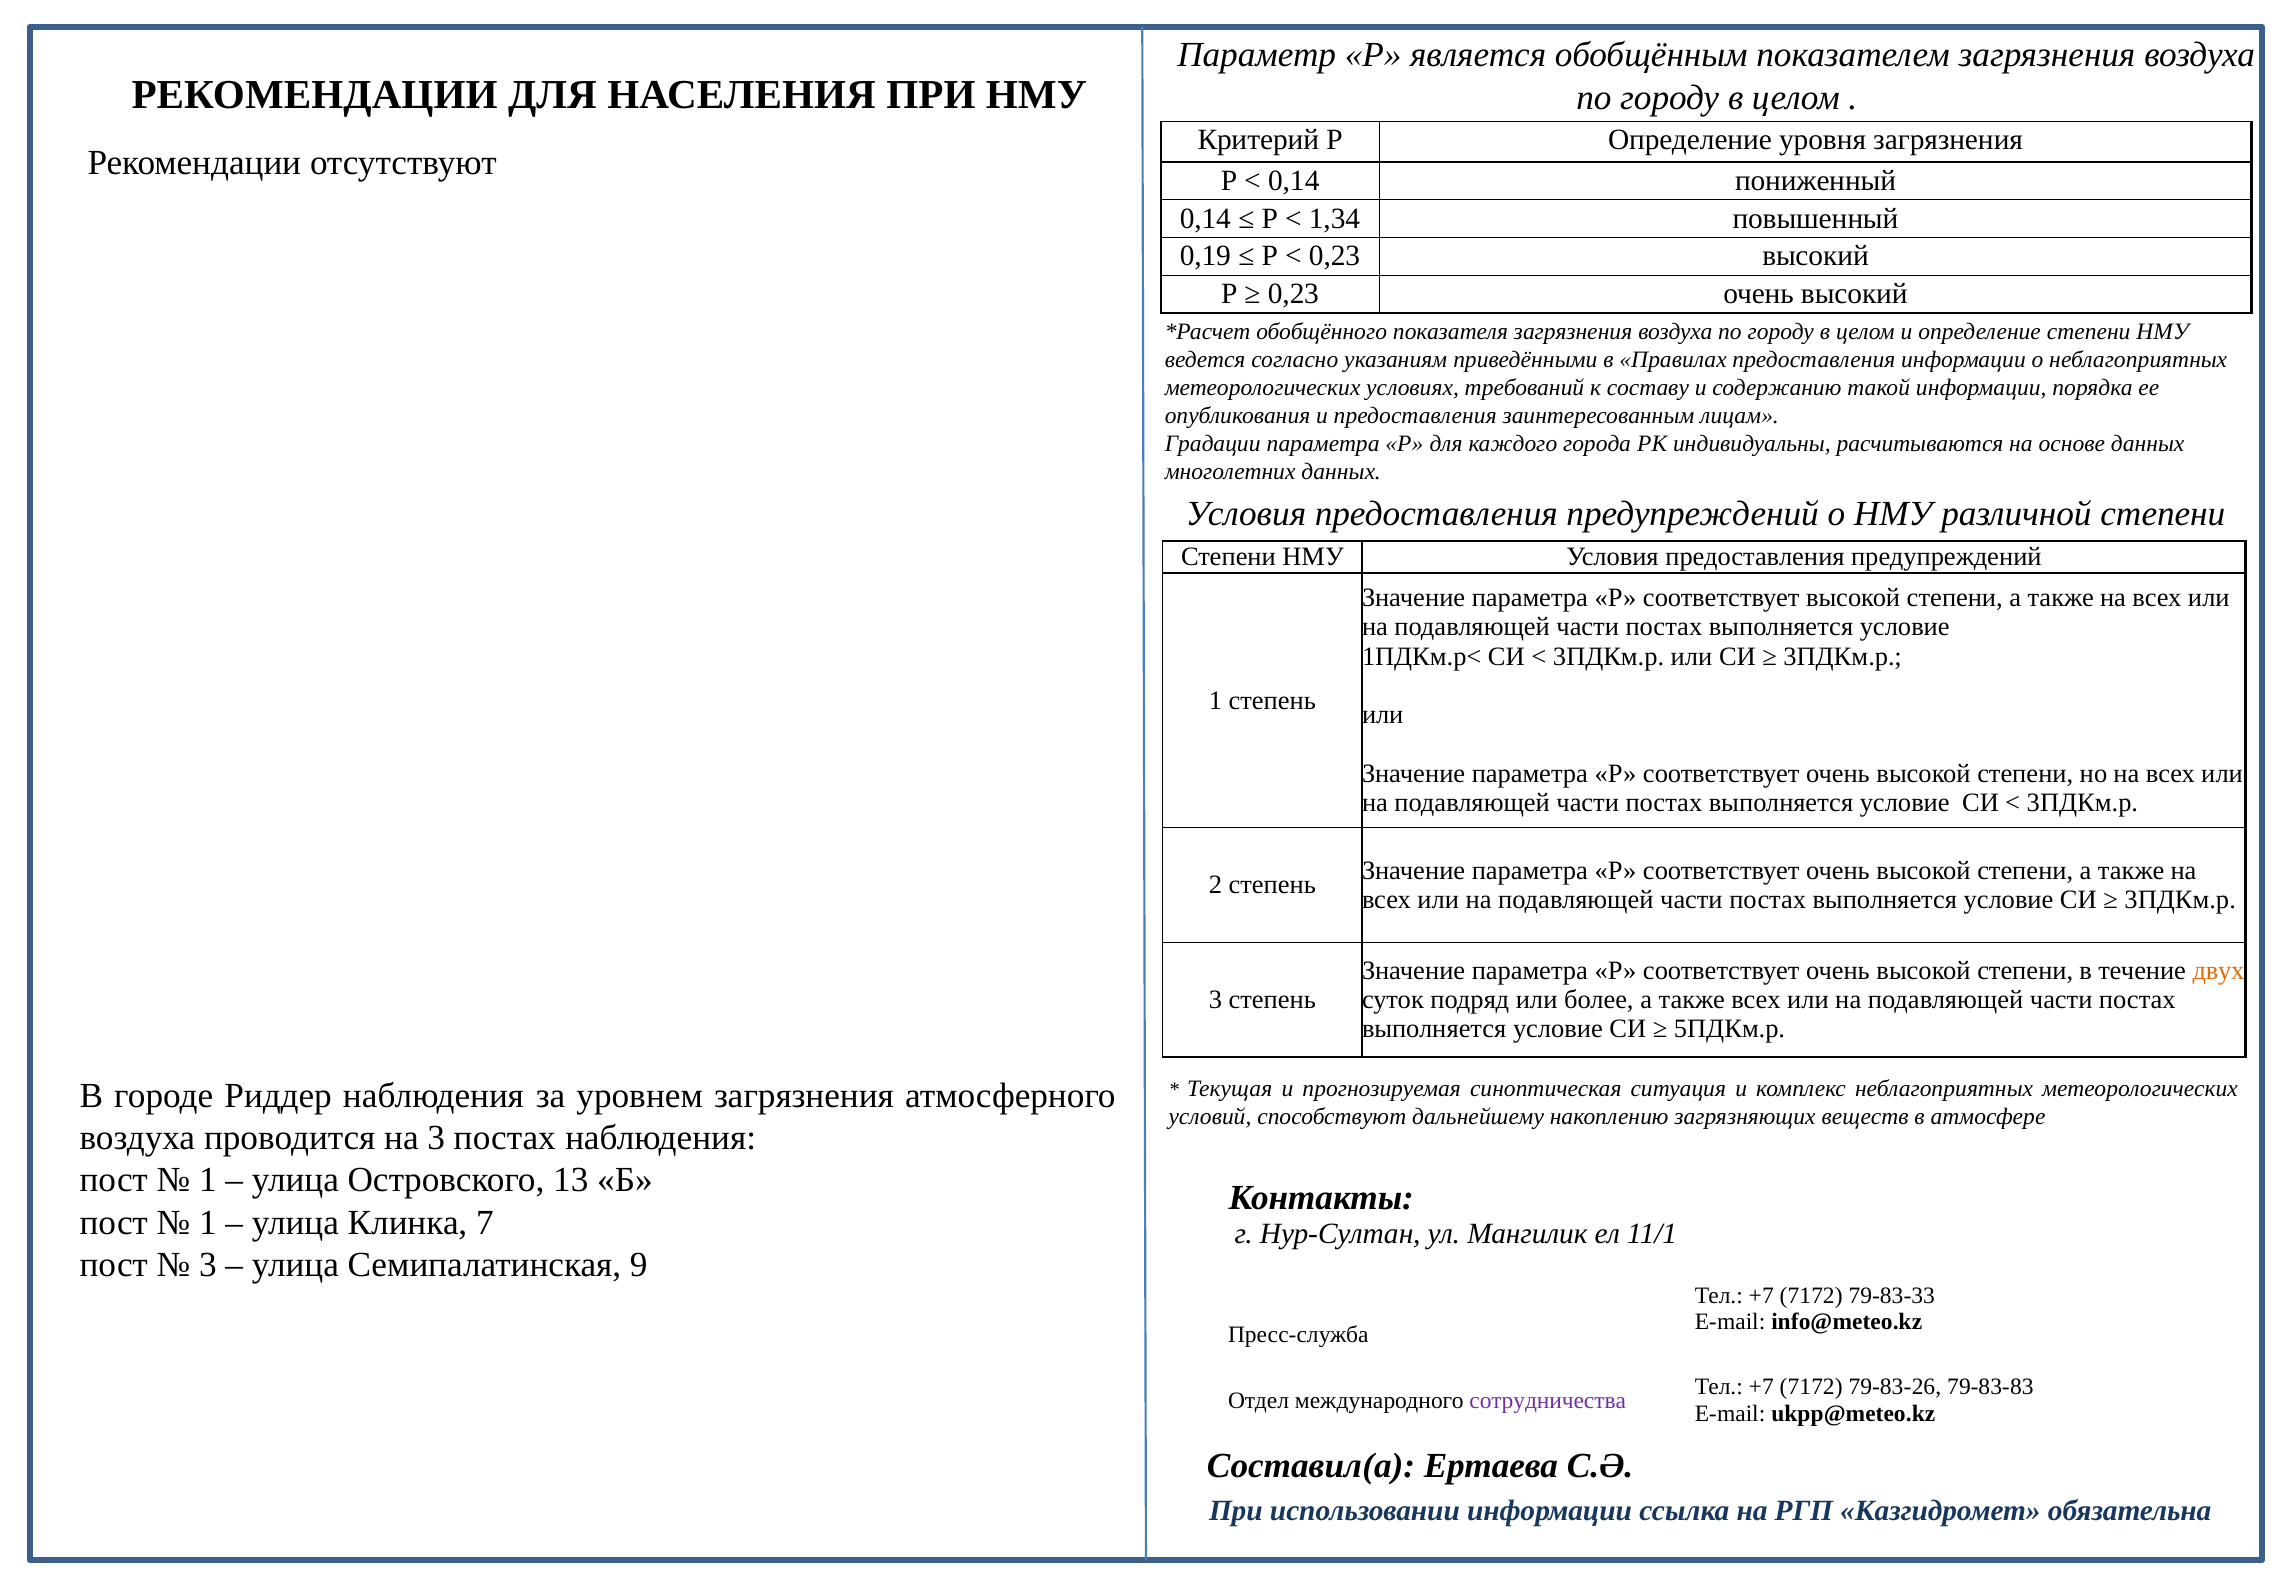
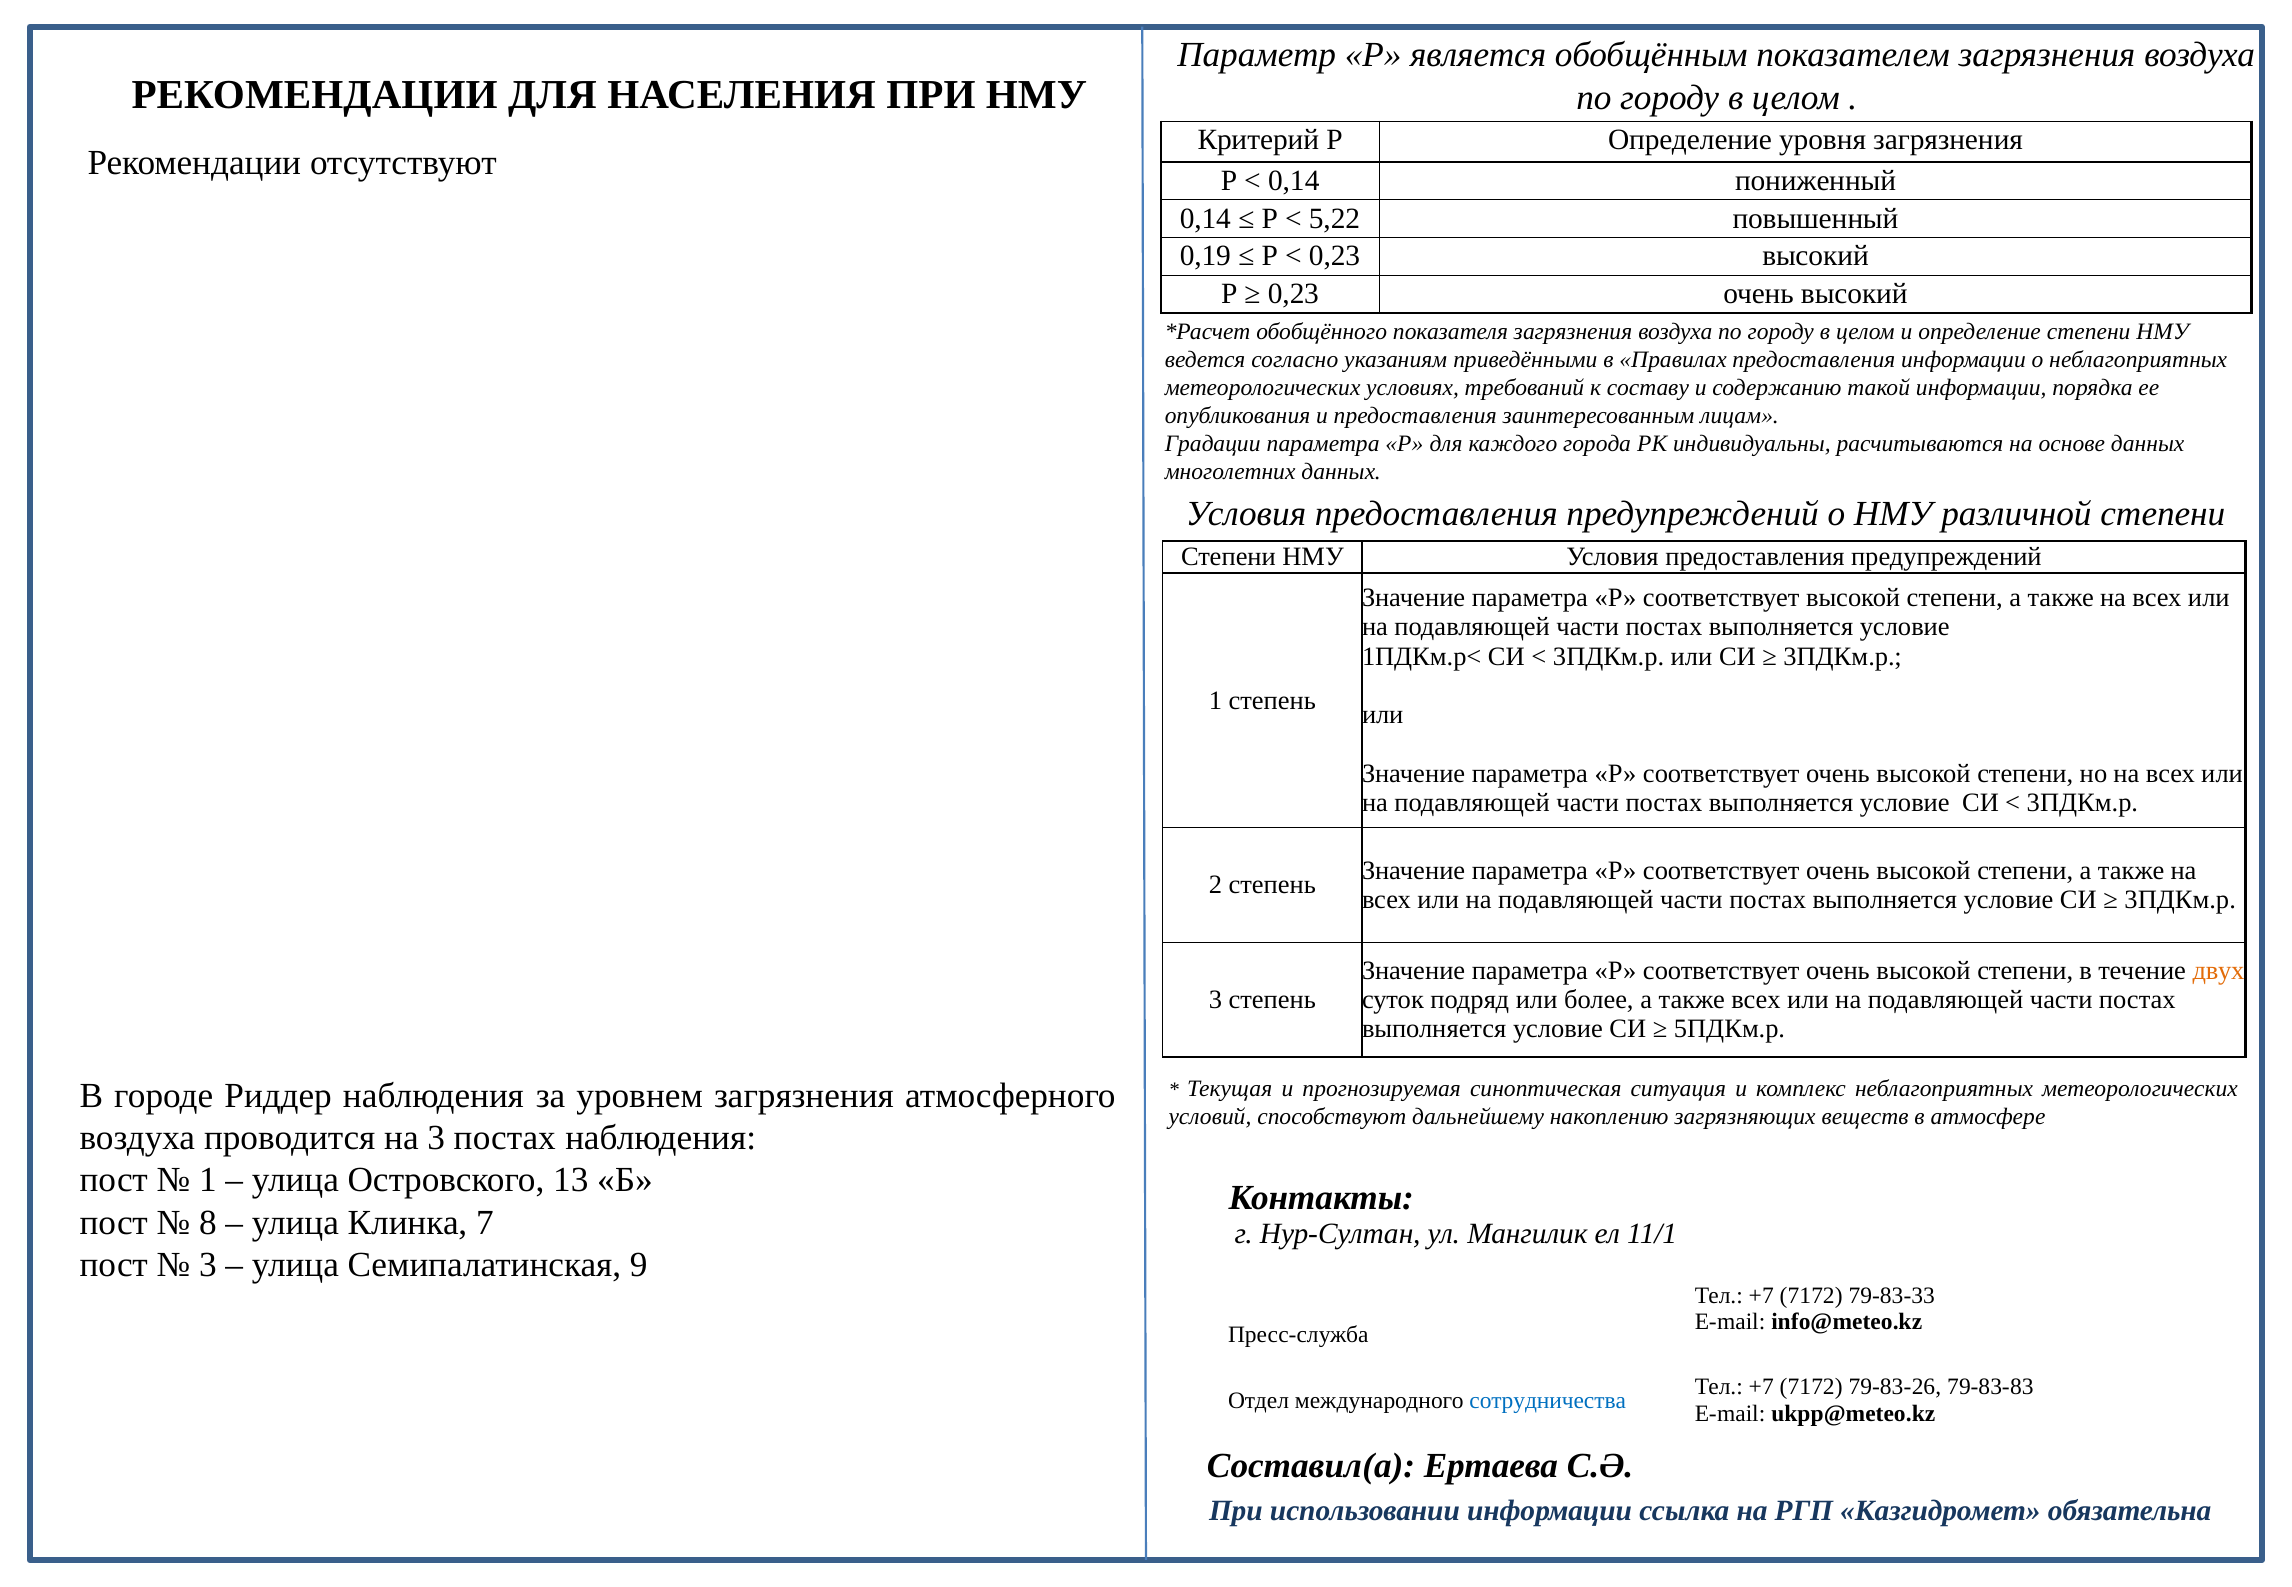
1,34: 1,34 -> 5,22 (1334, 218)
1: 1 -> 8 (208, 1222)
сотрудничества colour: purple -> blue (1548, 1400)
